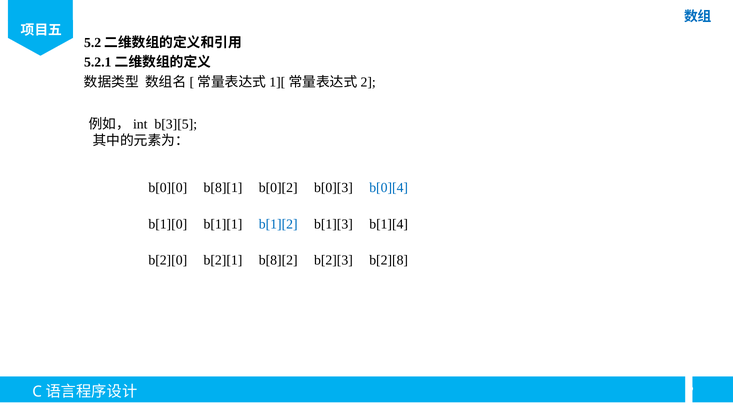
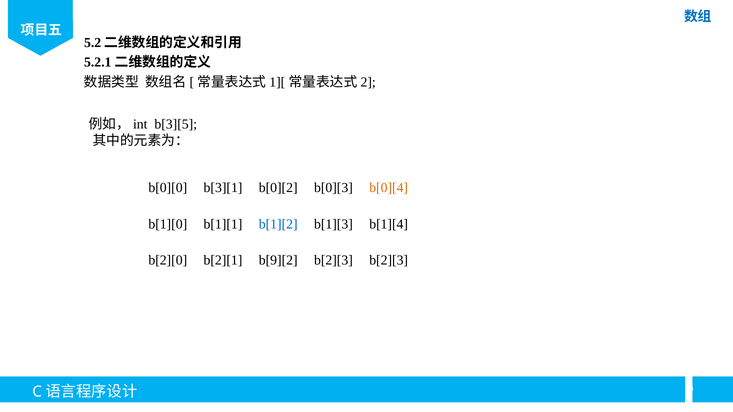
b[8][1: b[8][1 -> b[3][1 (223, 188)
b[0][4 colour: blue -> orange (389, 188)
b[8][2: b[8][2 -> b[9][2 (278, 261)
b[2][3 b[2][8: b[2][8 -> b[2][3 (389, 261)
